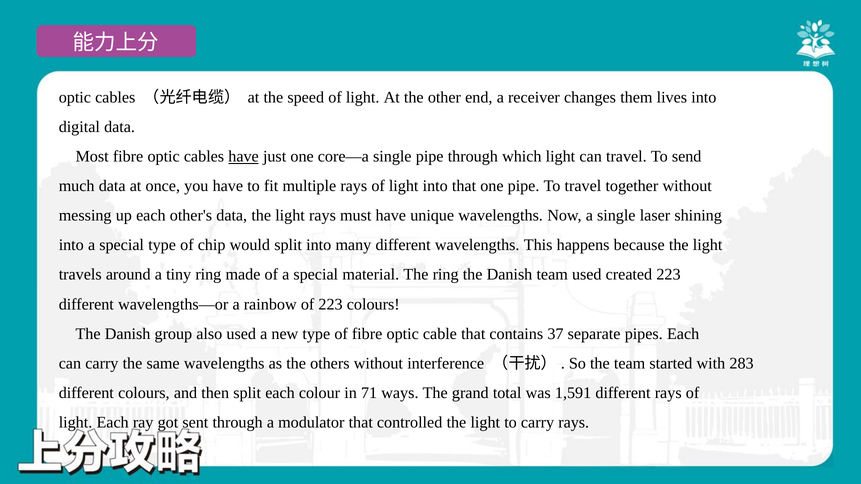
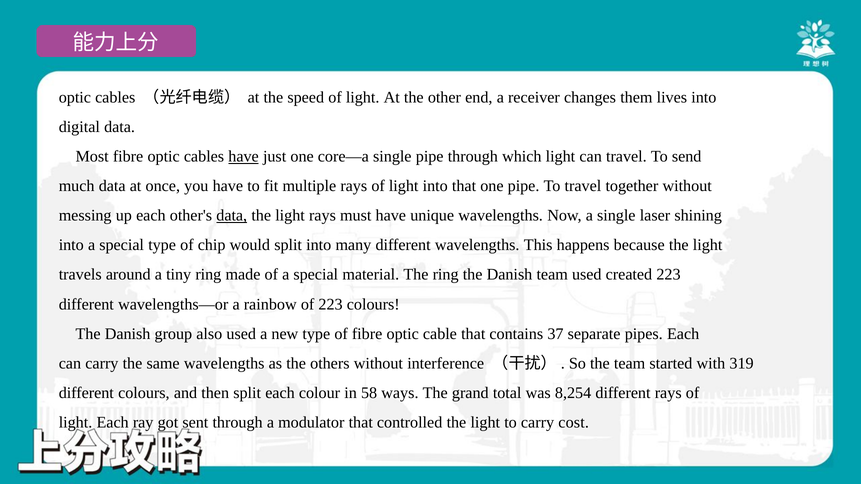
data underline: none -> present (232, 216)
283: 283 -> 319 (742, 364)
71: 71 -> 58 (369, 393)
1,591: 1,591 -> 8,254 (573, 393)
carry rays: rays -> cost (574, 423)
